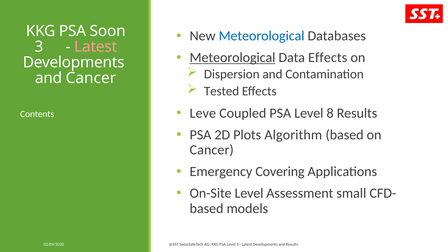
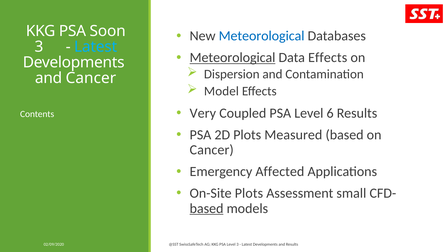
Latest colour: pink -> light blue (96, 47)
Tested: Tested -> Model (221, 91)
Leve: Leve -> Very (203, 113)
8: 8 -> 6 (330, 113)
Algorithm: Algorithm -> Measured (293, 135)
Covering: Covering -> Affected (280, 172)
On-Site Level: Level -> Plots (249, 193)
based underline: none -> present (207, 208)
